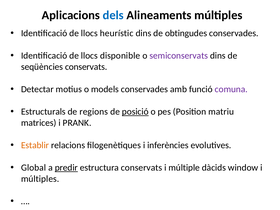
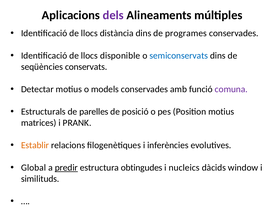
dels colour: blue -> purple (113, 15)
heurístic: heurístic -> distància (117, 33)
obtingudes: obtingudes -> programes (186, 33)
semiconservats colour: purple -> blue (179, 56)
regions: regions -> parelles (94, 112)
posició underline: present -> none (135, 112)
Position matriu: matriu -> motius (221, 112)
estructura conservats: conservats -> obtingudes (142, 168)
múltiple: múltiple -> nucleics (184, 168)
múltiples: múltiples -> similituds (40, 179)
